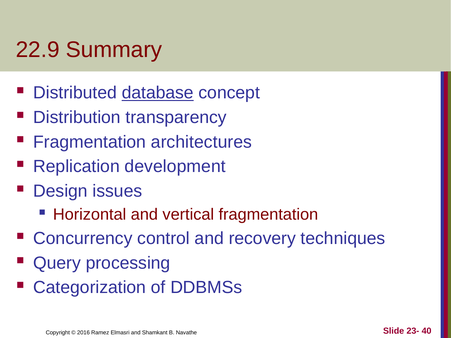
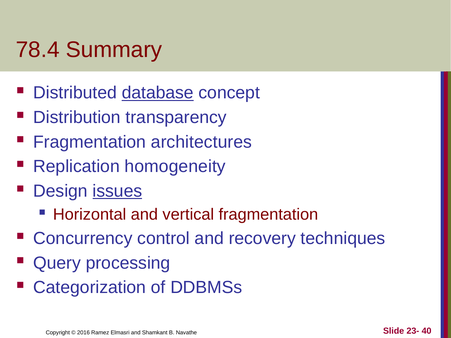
22.9: 22.9 -> 78.4 (38, 50)
development: development -> homogeneity (175, 167)
issues underline: none -> present (117, 191)
